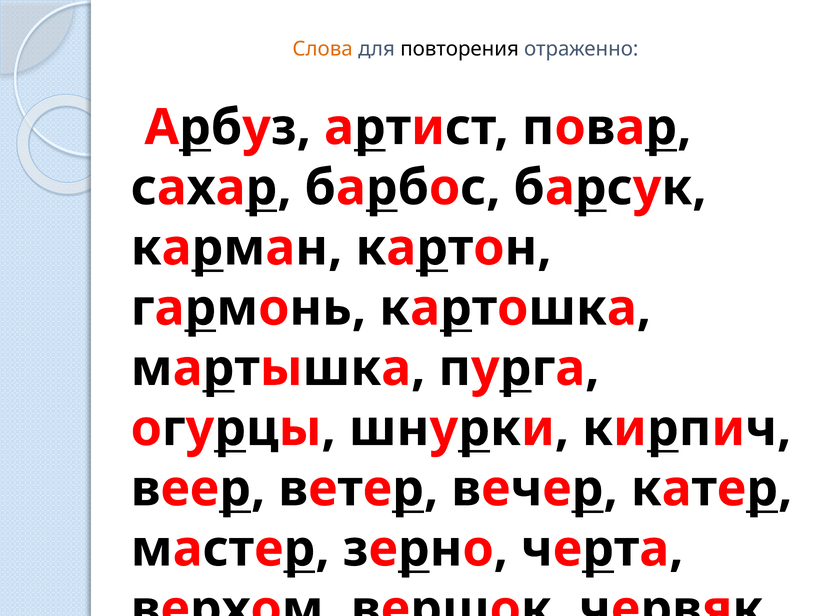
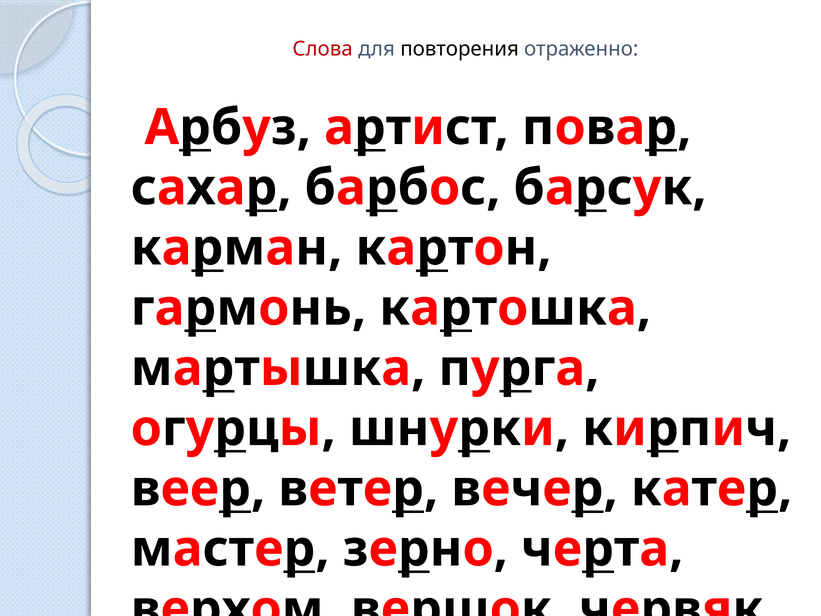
Слова colour: orange -> red (323, 49)
